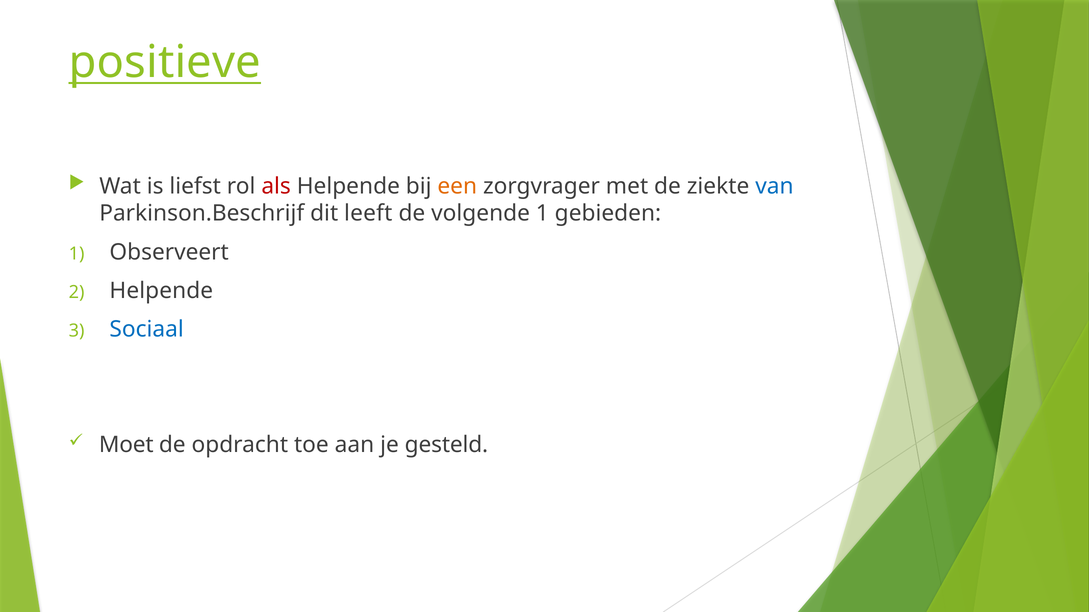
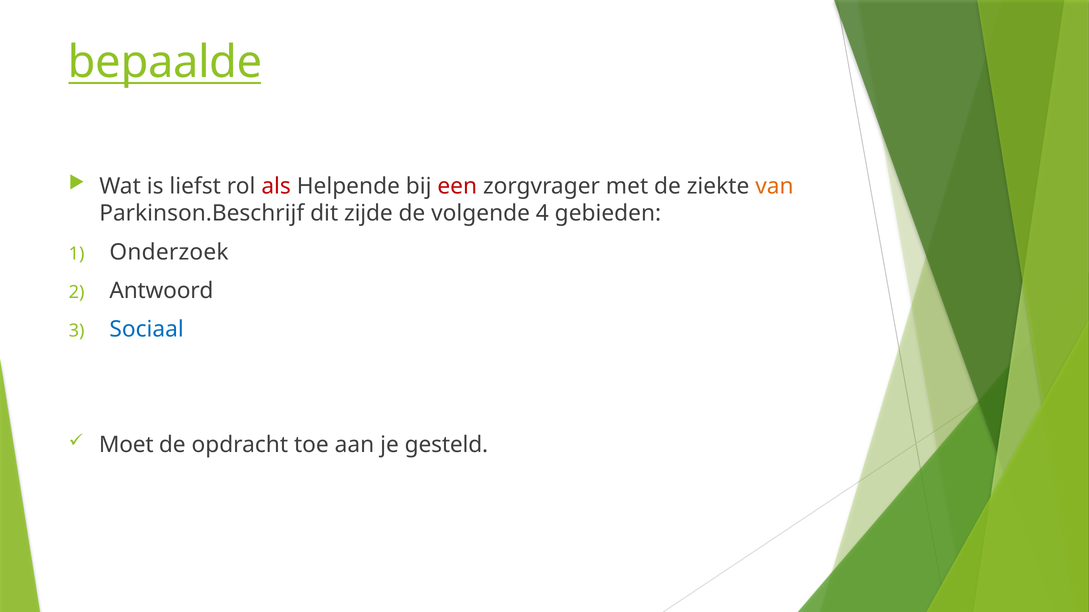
positieve: positieve -> bepaalde (165, 62)
een colour: orange -> red (457, 186)
van colour: blue -> orange (774, 186)
leeft: leeft -> zijde (368, 214)
volgende 1: 1 -> 4 (542, 214)
Observeert: Observeert -> Onderzoek (169, 252)
Helpende: Helpende -> Antwoord (161, 291)
